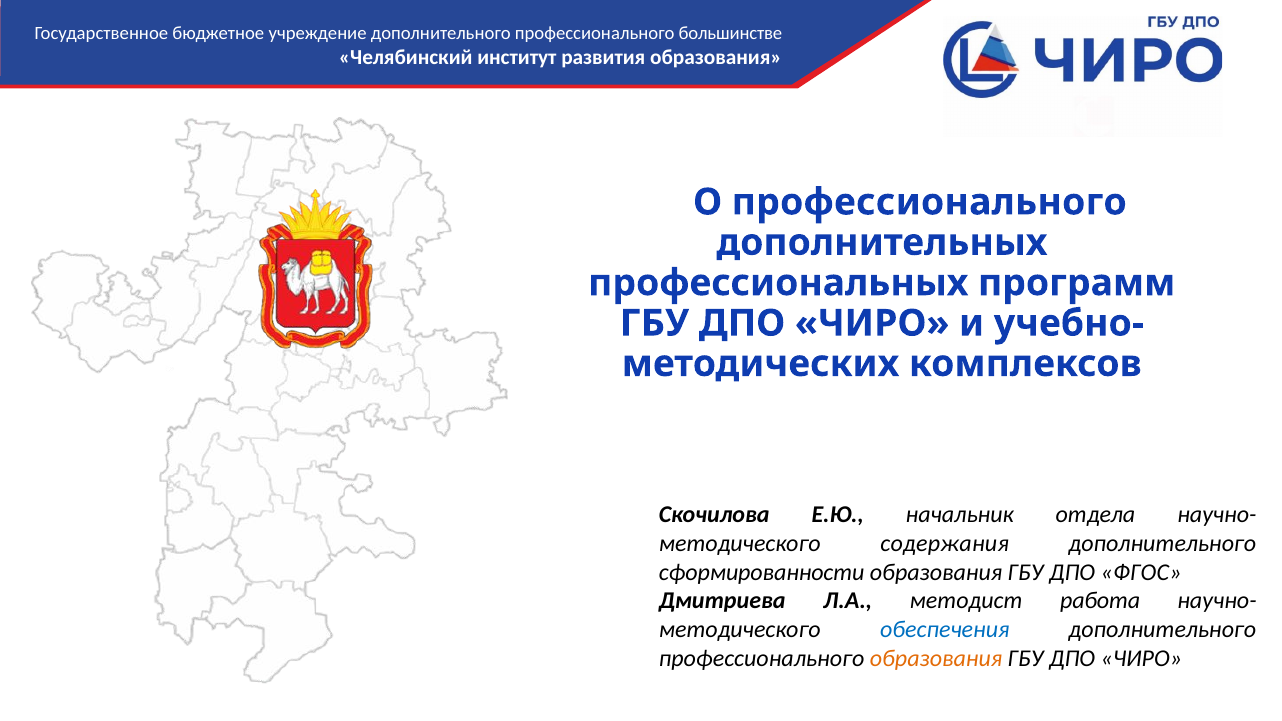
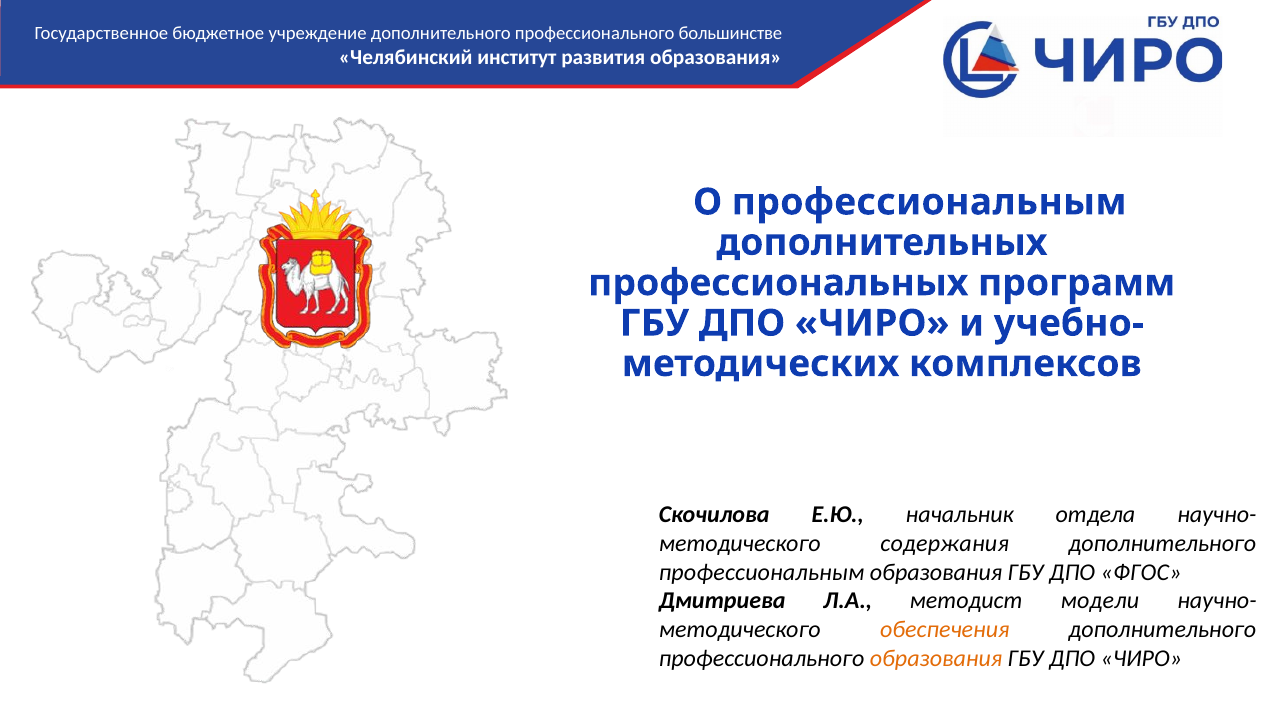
О профессионального: профессионального -> профессиональным (929, 202)
сформированности: сформированности -> профессиональным (762, 572)
работа: работа -> модели (1100, 601)
обеспечения colour: blue -> orange (945, 630)
